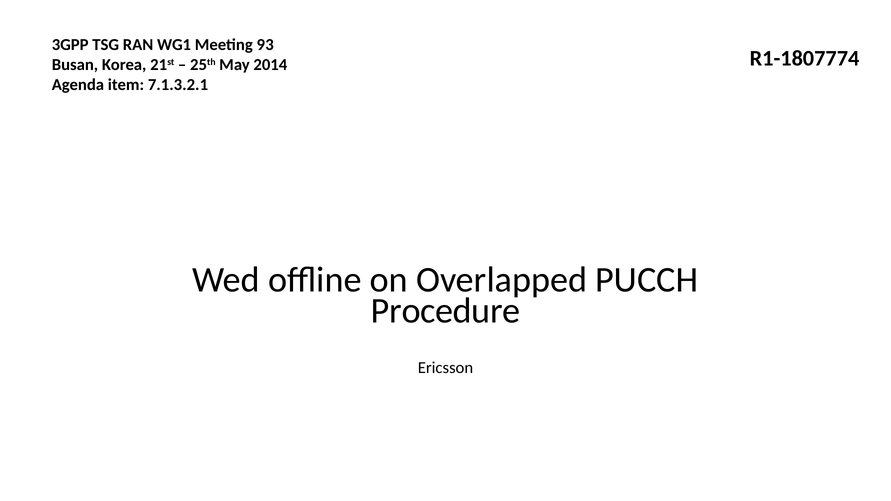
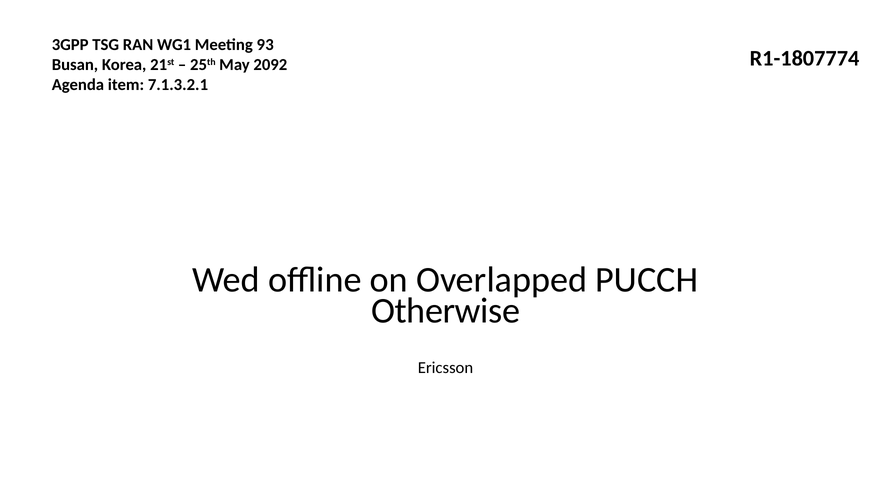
2014: 2014 -> 2092 (270, 65)
Procedure: Procedure -> Otherwise (446, 311)
